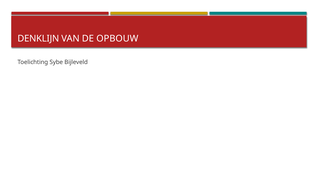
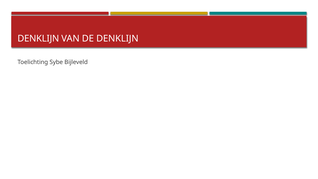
DE OPBOUW: OPBOUW -> DENKLIJN (117, 39)
